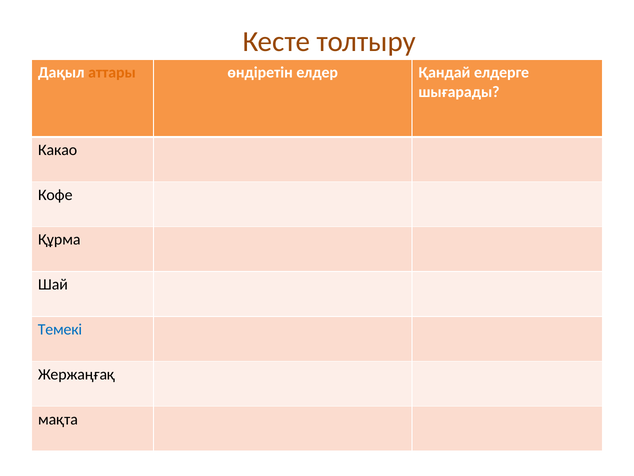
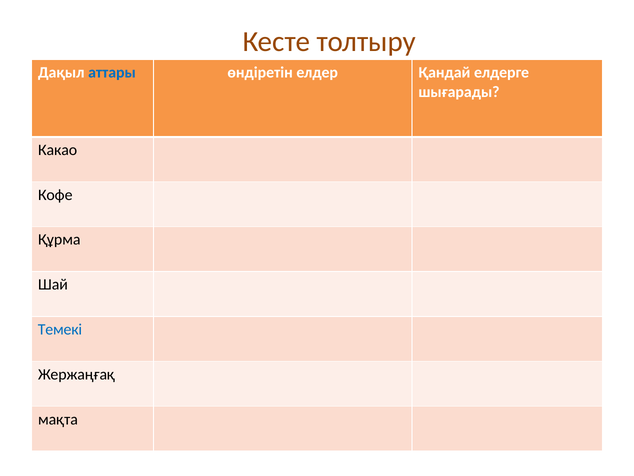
аттары colour: orange -> blue (112, 72)
